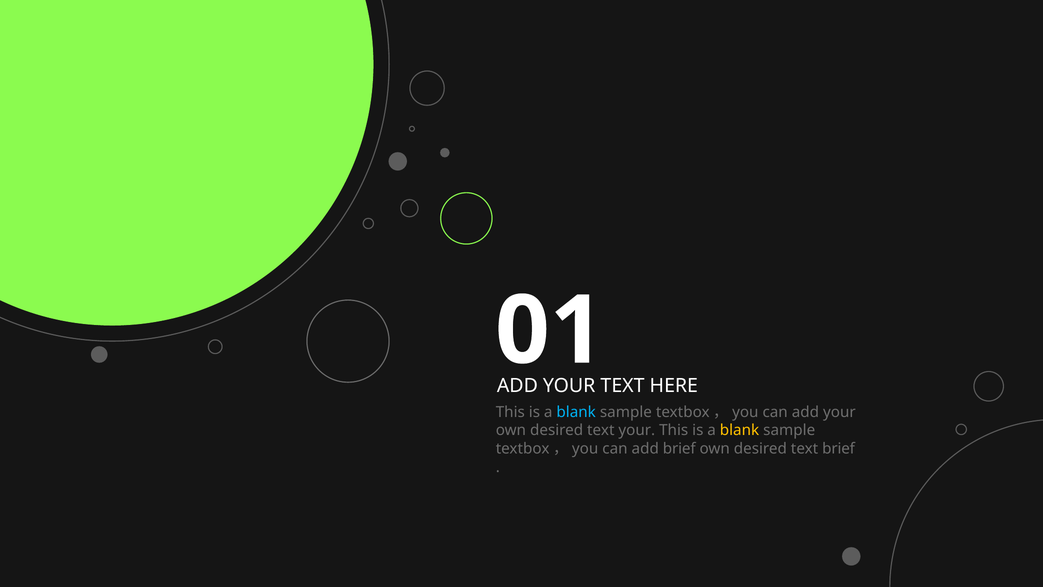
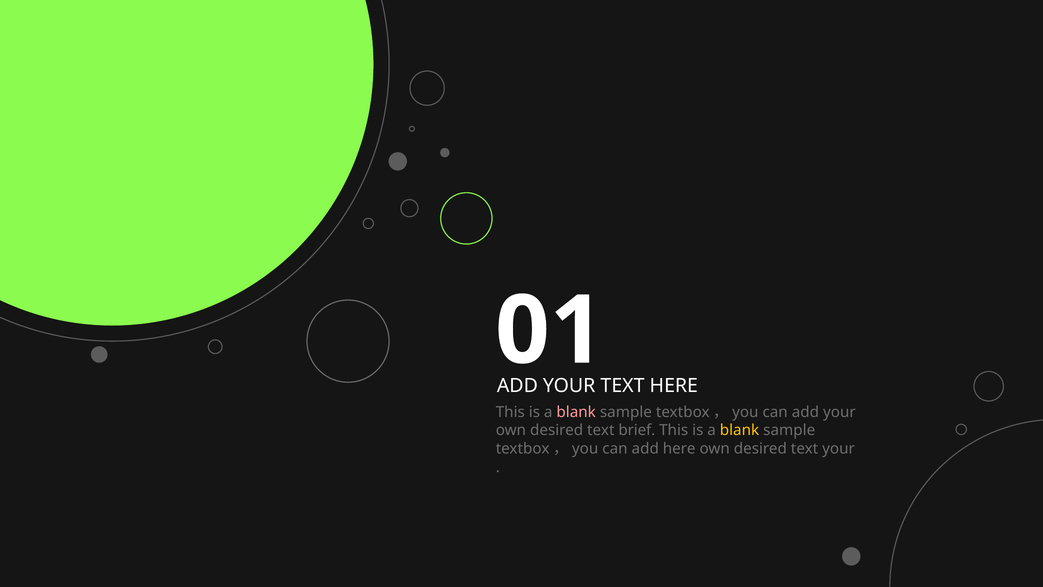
blank colour: light blue -> pink (576, 412)
text your: your -> brief (637, 430)
add brief: brief -> here (679, 448)
text brief: brief -> your (839, 448)
